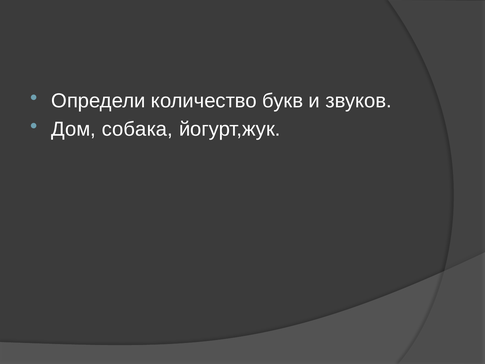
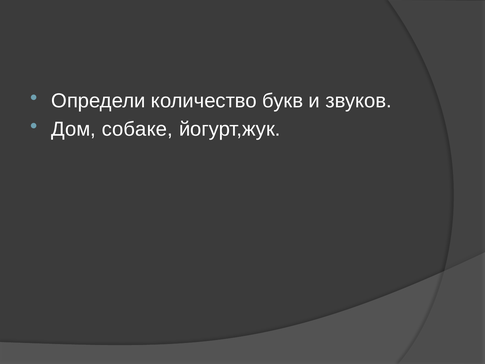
собака: собака -> собаке (137, 129)
